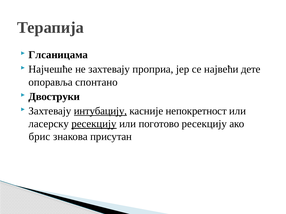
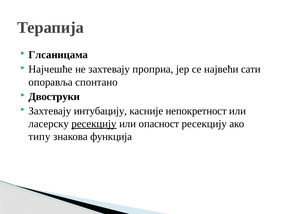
дете: дете -> сати (251, 69)
интубацију underline: present -> none (100, 111)
поготово: поготово -> опасност (159, 124)
брис: брис -> типу (39, 137)
присутан: присутан -> функција (111, 137)
